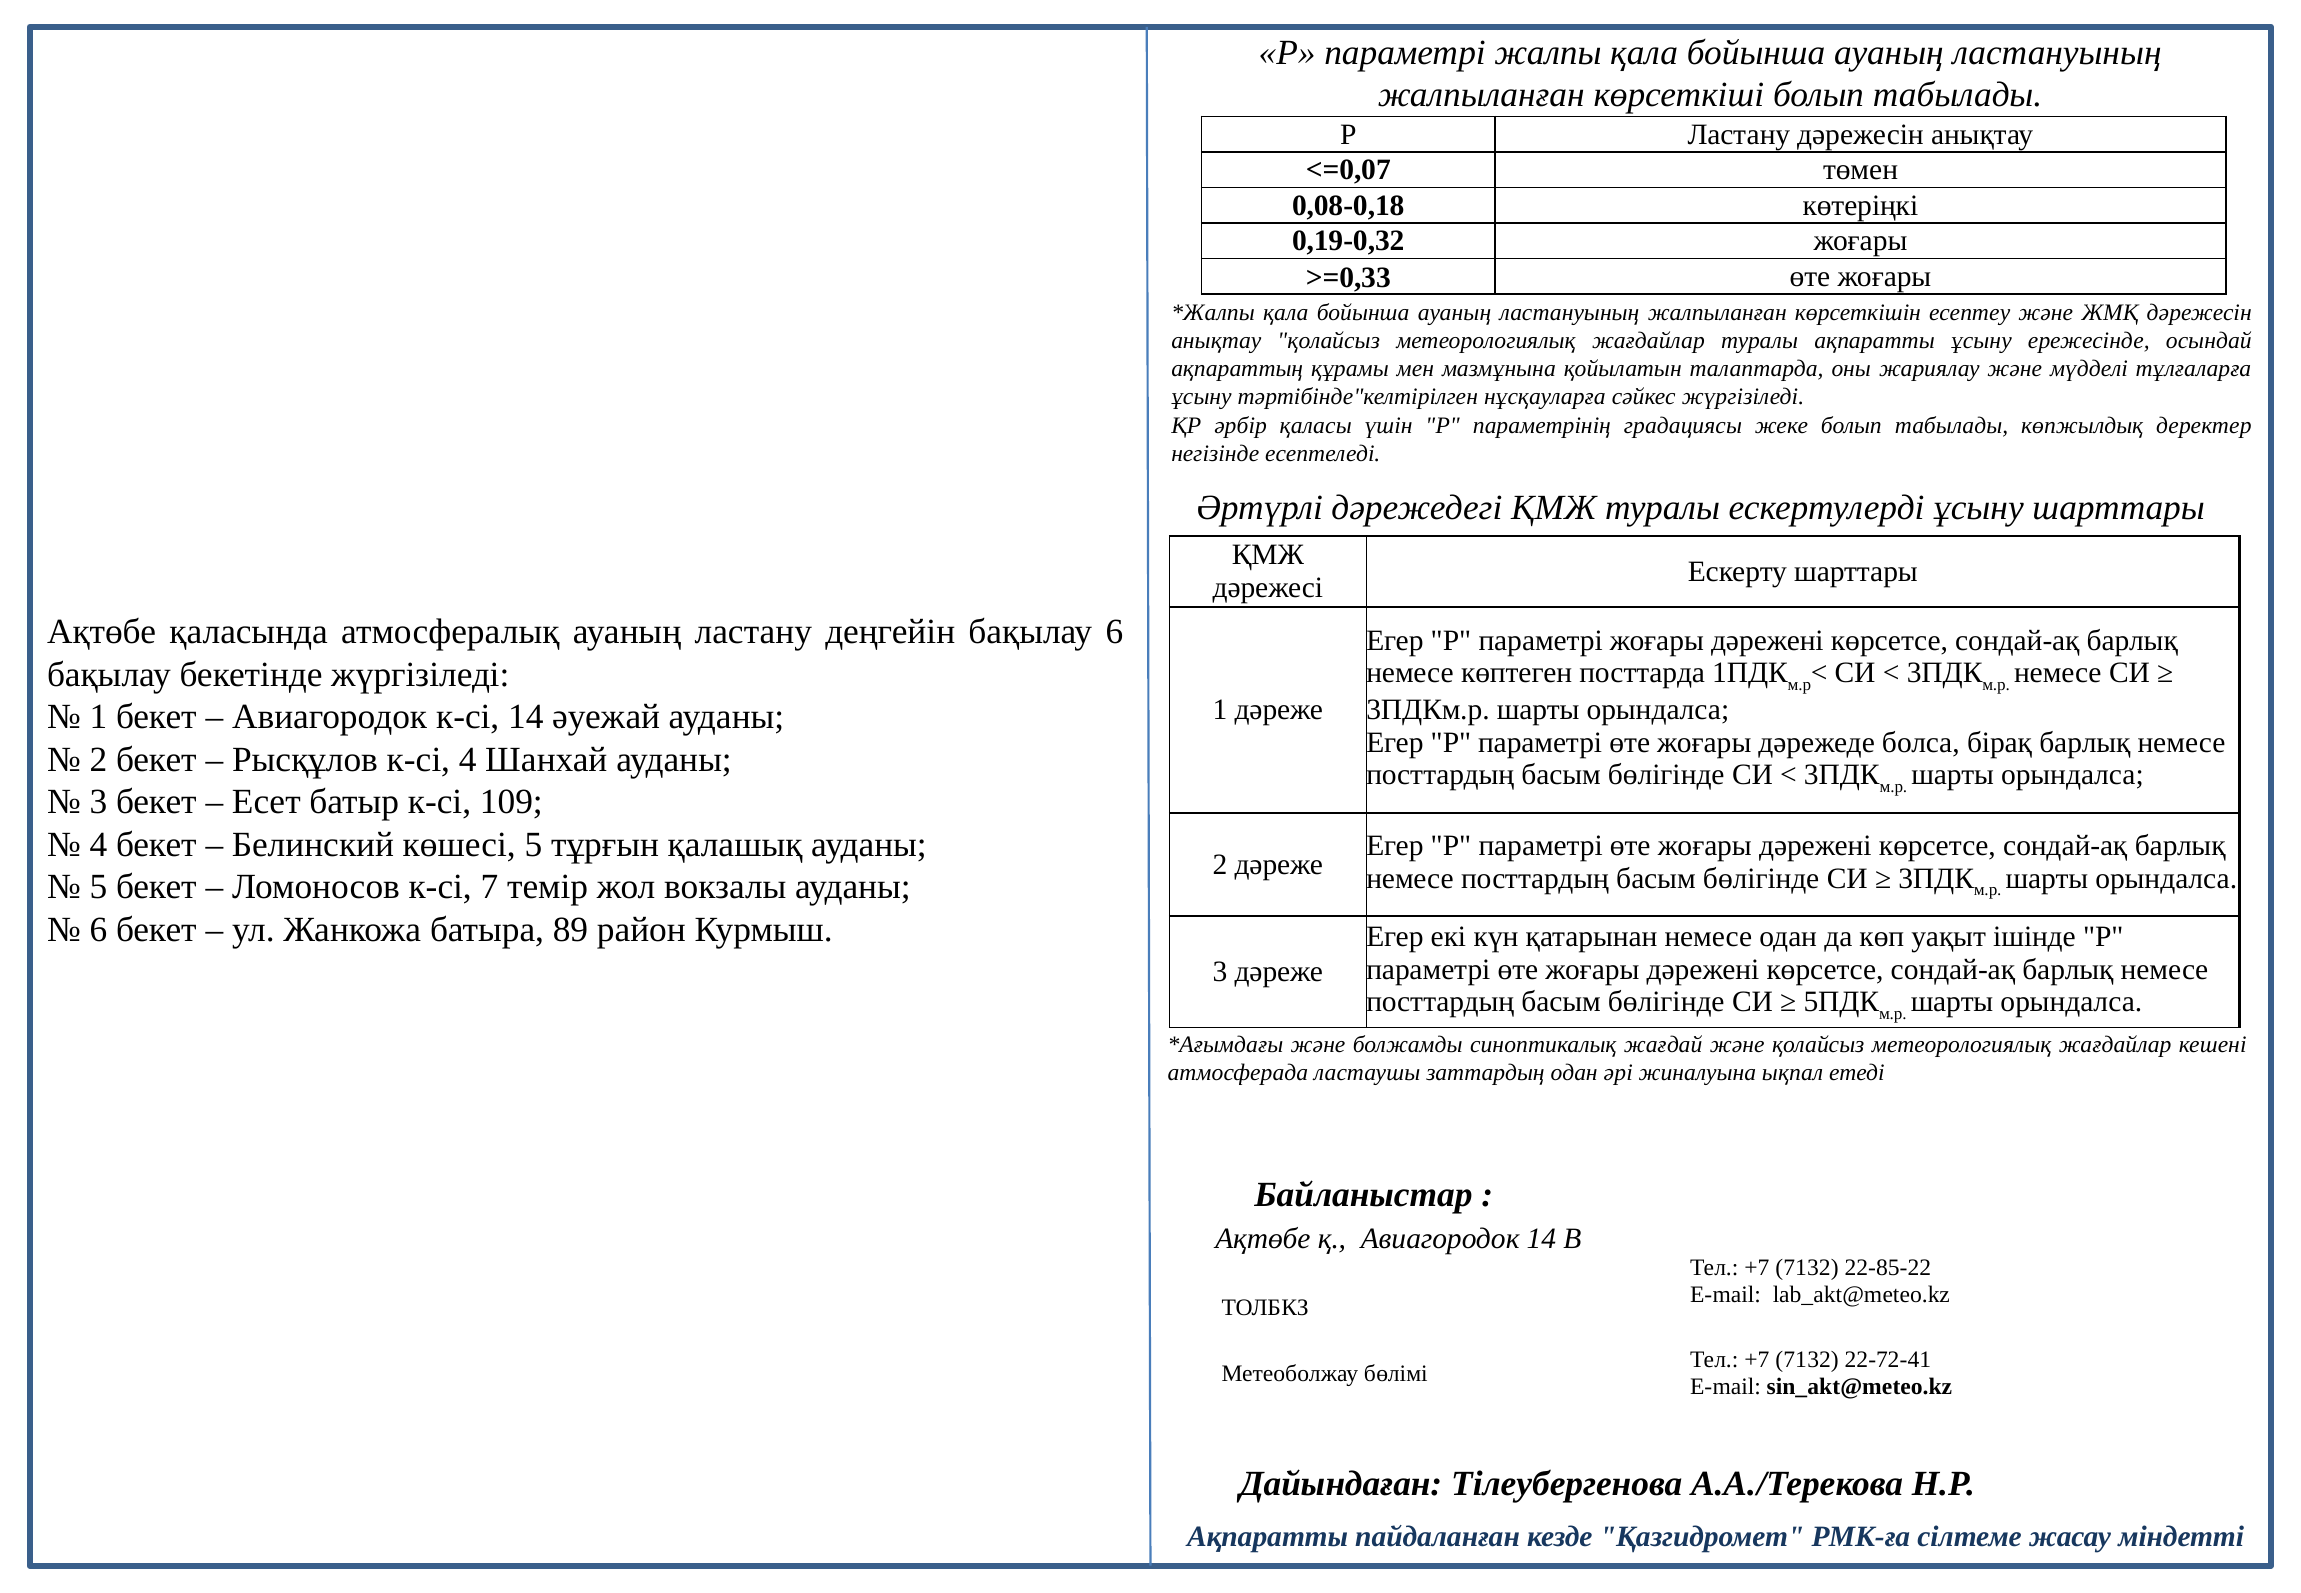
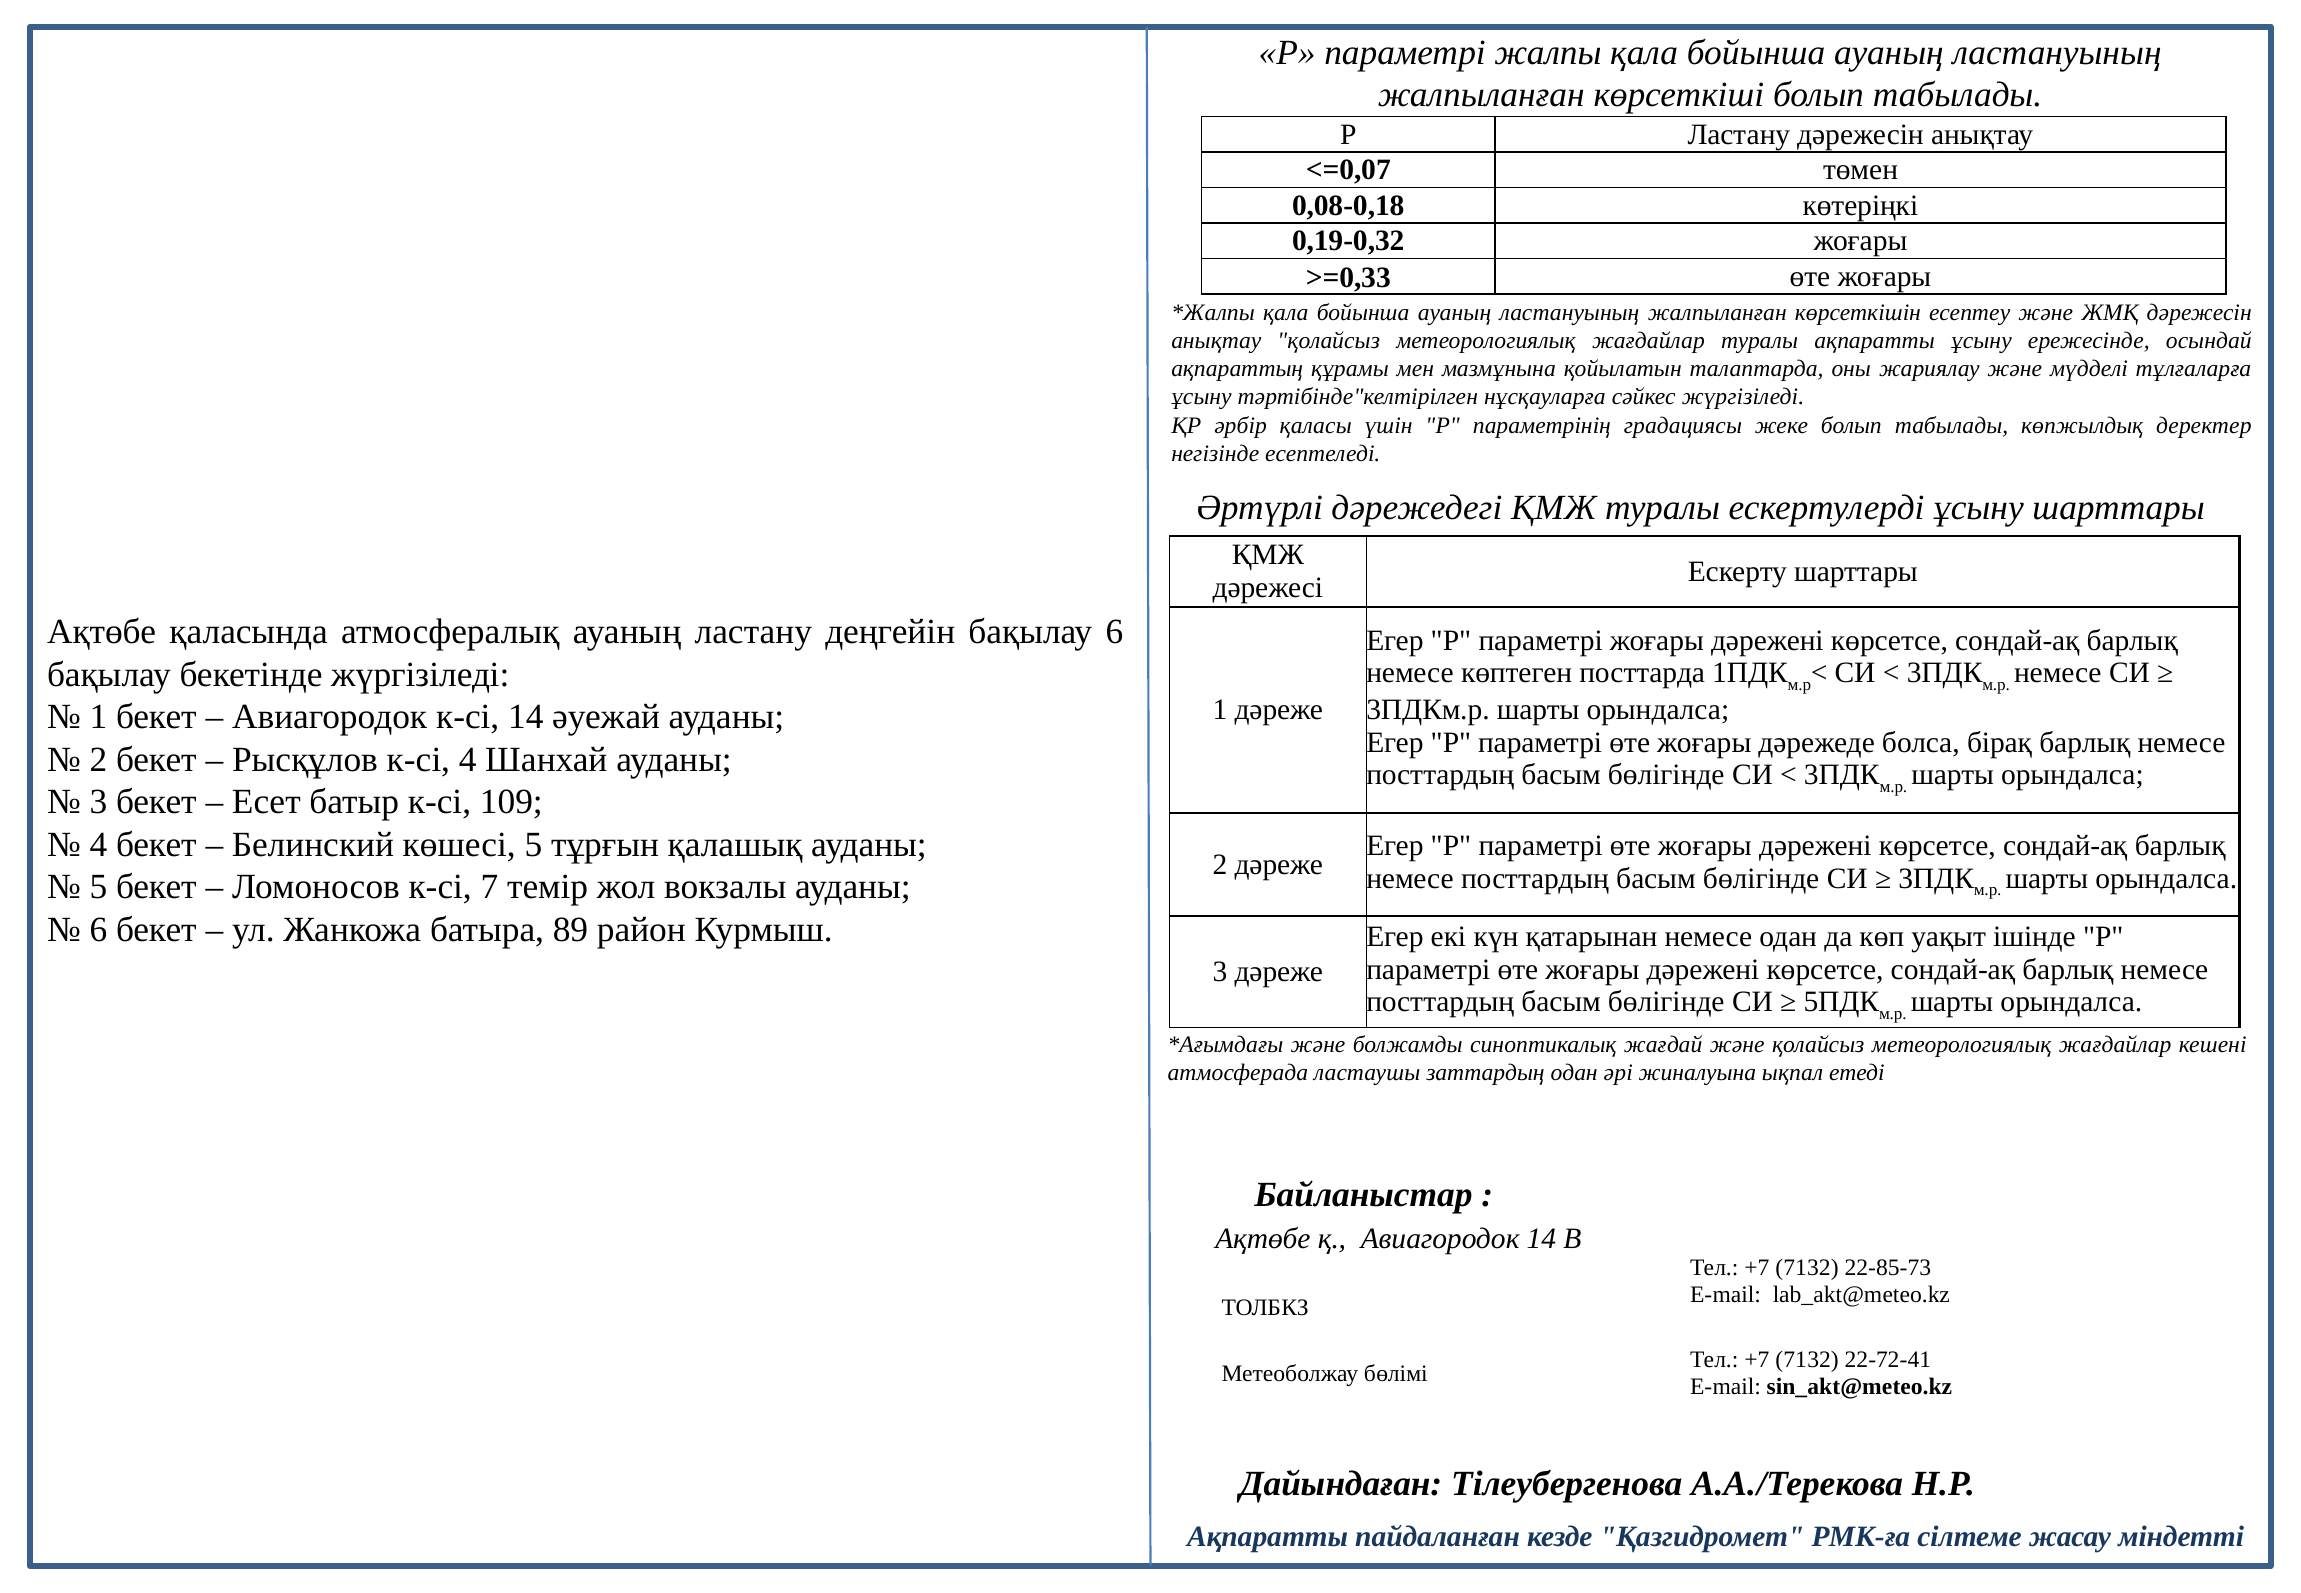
22-85-22: 22-85-22 -> 22-85-73 (1888, 1268)
